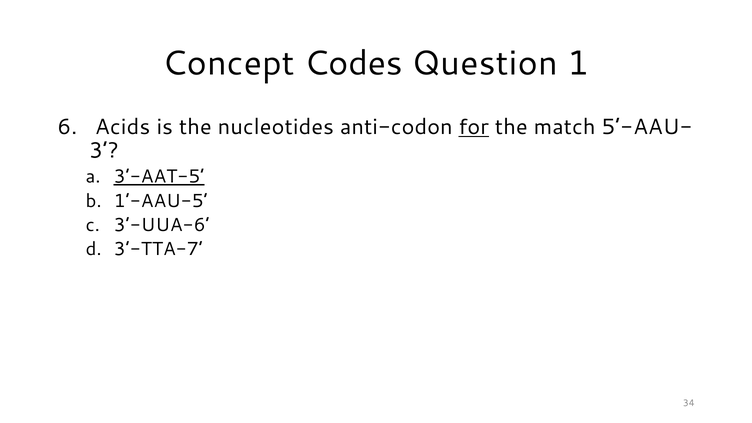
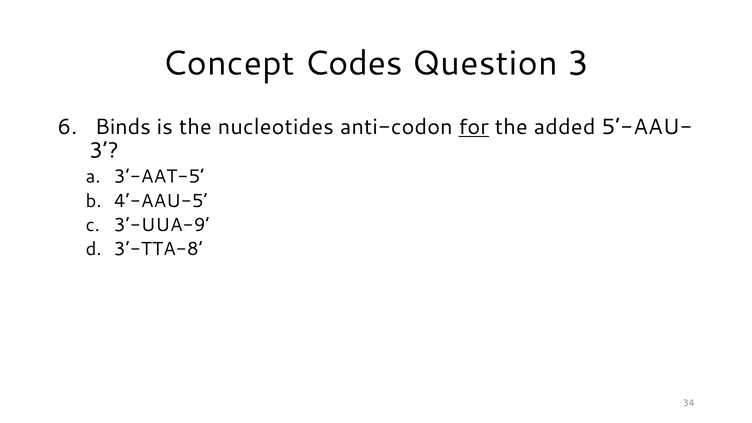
Question 1: 1 -> 3 (578, 63)
Acids: Acids -> Binds (123, 127)
match: match -> added (565, 127)
3’-AAT-5 underline: present -> none (159, 177)
1’-AAU-5: 1’-AAU-5 -> 4’-AAU-5 (161, 201)
3’-UUA-6: 3’-UUA-6 -> 3’-UUA-9 (162, 225)
3’-TTA-7: 3’-TTA-7 -> 3’-TTA-8 (158, 249)
